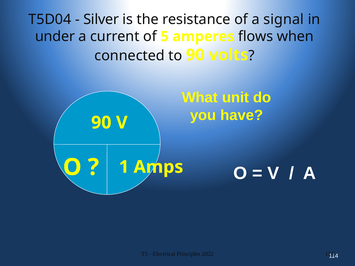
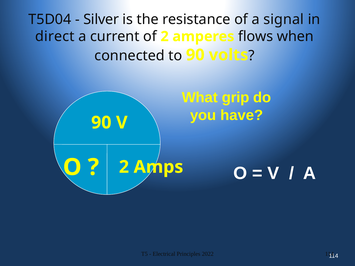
under: under -> direct (55, 36)
of 5: 5 -> 2 (165, 36)
unit: unit -> grip (236, 97)
1: 1 -> 2 (124, 167)
